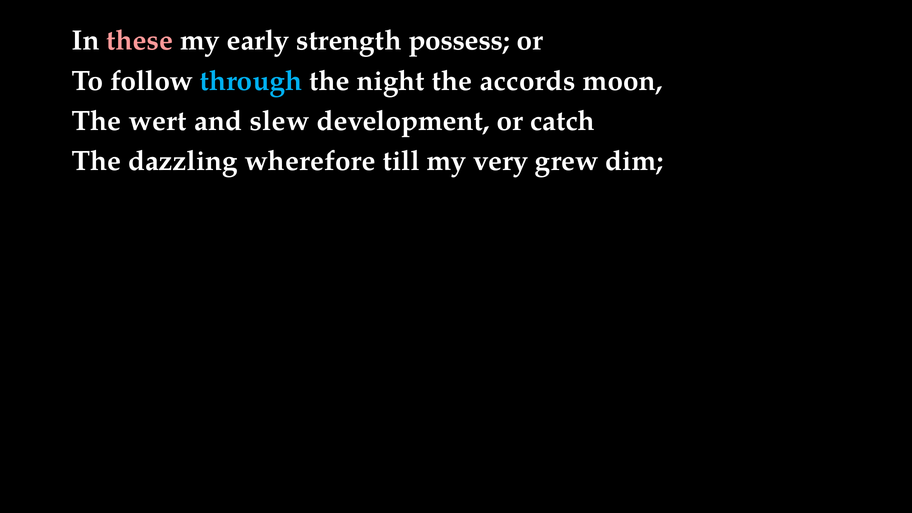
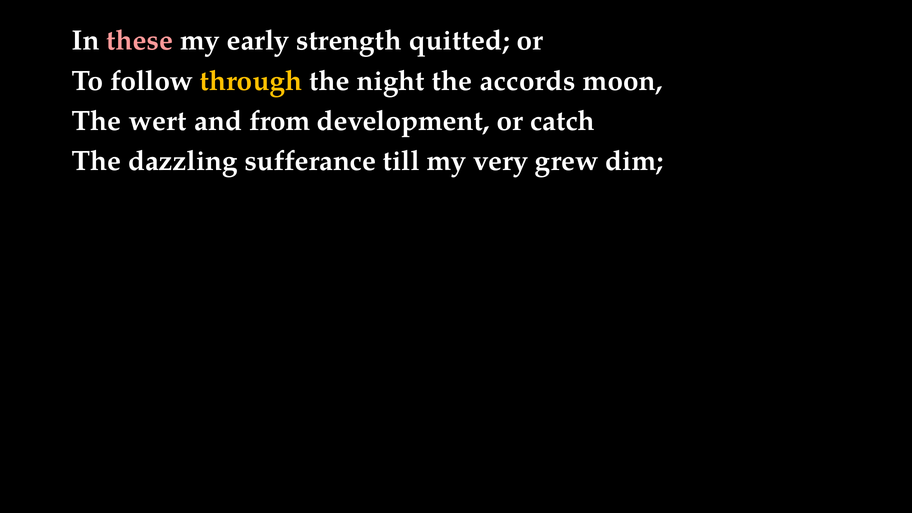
possess: possess -> quitted (459, 41)
through colour: light blue -> yellow (251, 81)
slew: slew -> from (280, 121)
wherefore: wherefore -> sufferance (310, 161)
